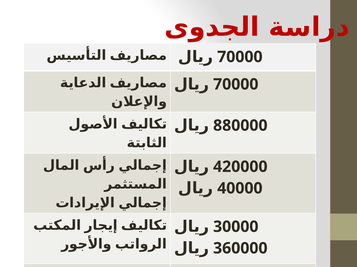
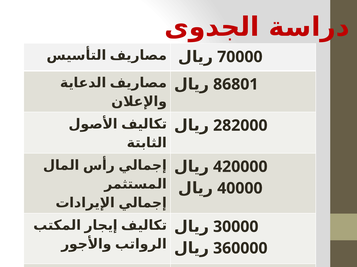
70000: 70000 -> 86801 (236, 85)
880000: 880000 -> 282000 (240, 126)
